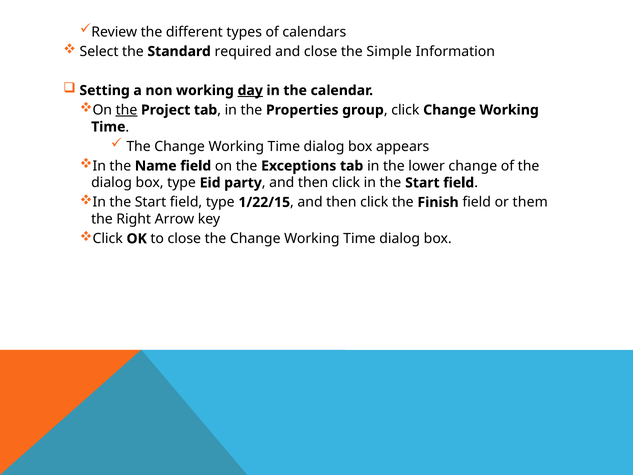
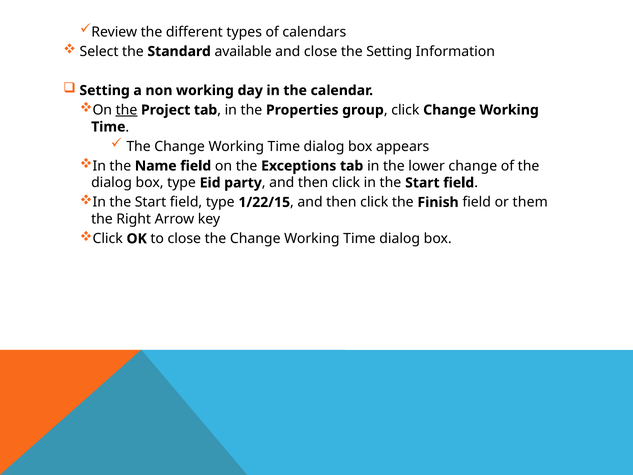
required: required -> available (243, 51)
the Simple: Simple -> Setting (389, 51)
day underline: present -> none (250, 90)
